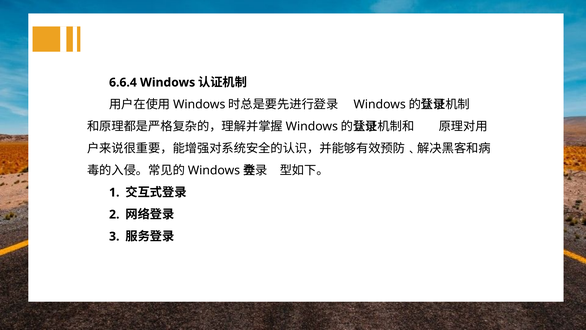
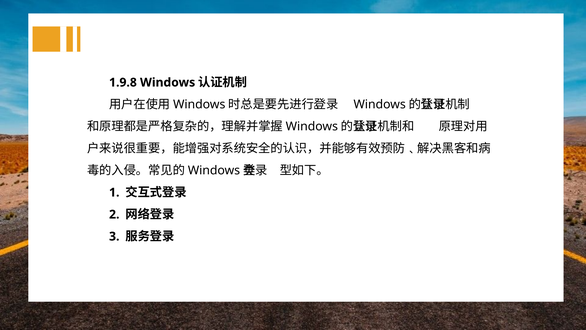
6.6.4: 6.6.4 -> 1.9.8 (123, 82)
